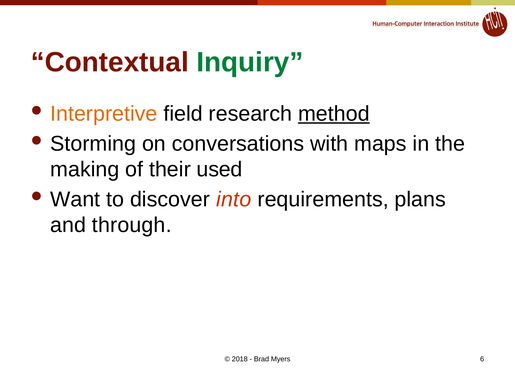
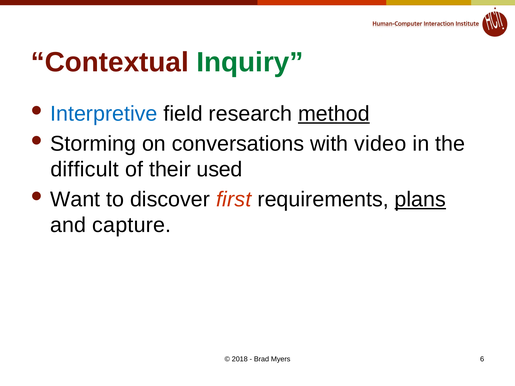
Interpretive colour: orange -> blue (104, 114)
maps: maps -> video (380, 144)
making: making -> difficult (85, 170)
into: into -> first (234, 200)
plans underline: none -> present (420, 200)
through: through -> capture (132, 225)
